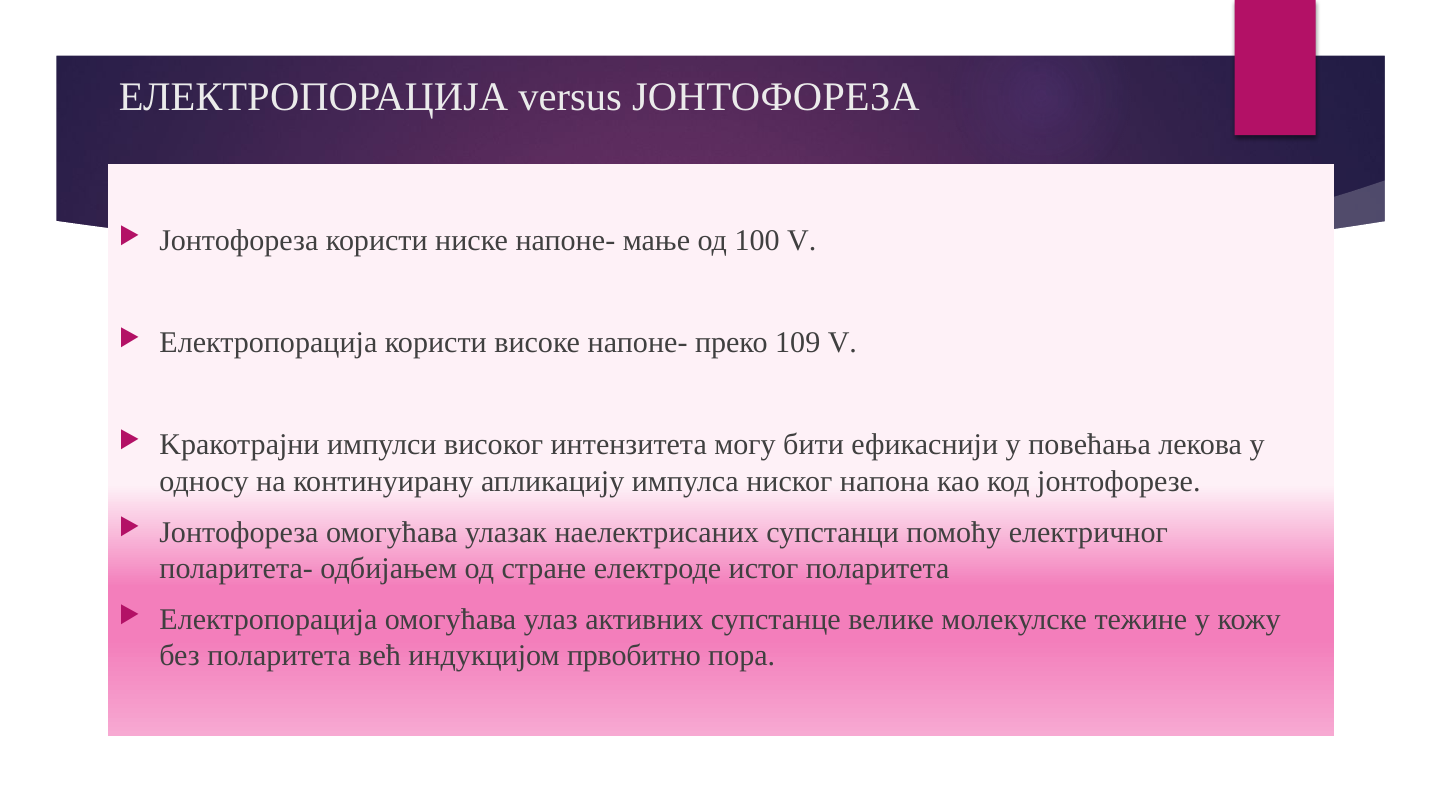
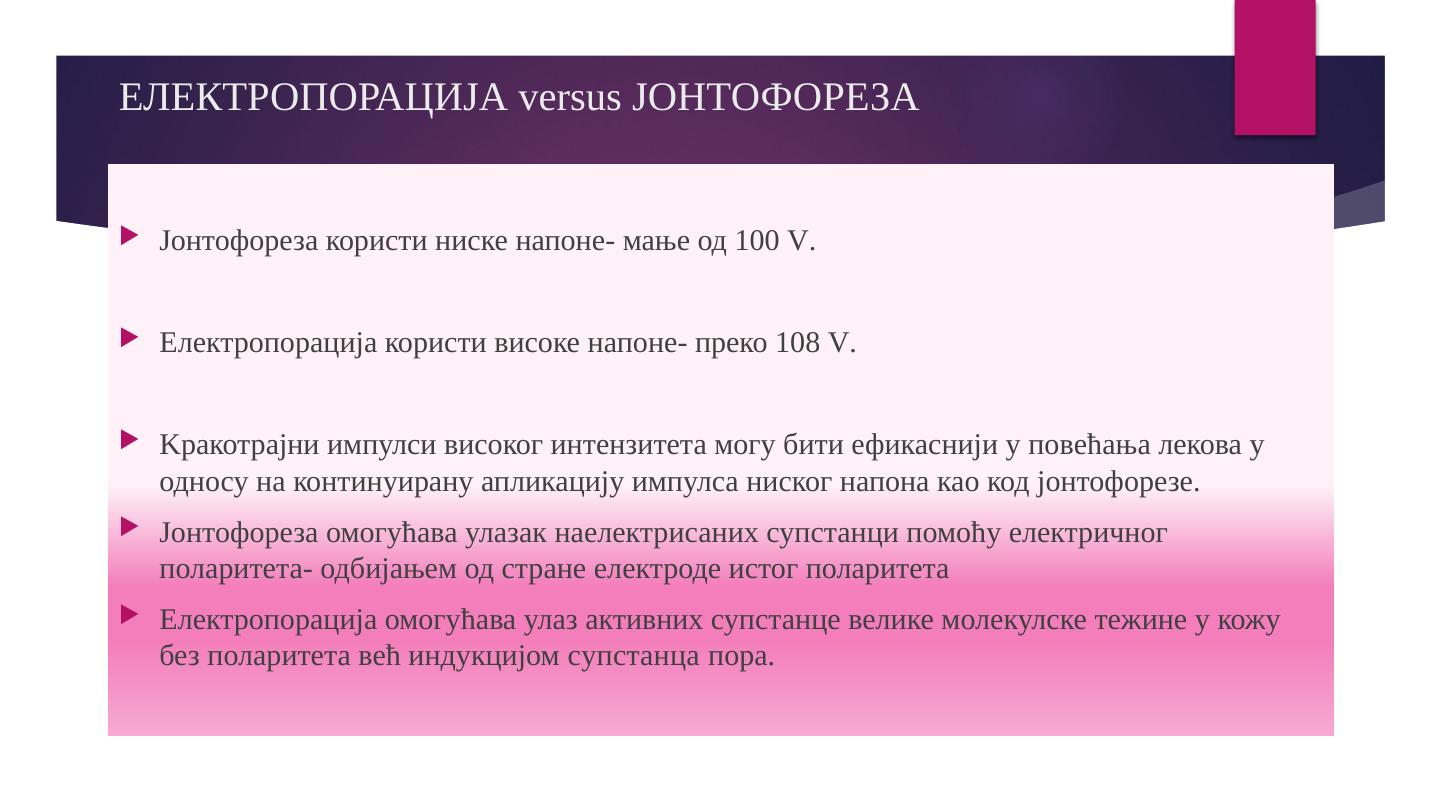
109: 109 -> 108 (798, 343)
првобитно: првобитно -> супстанца (634, 656)
